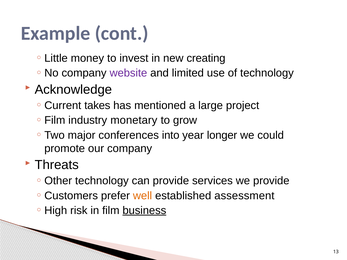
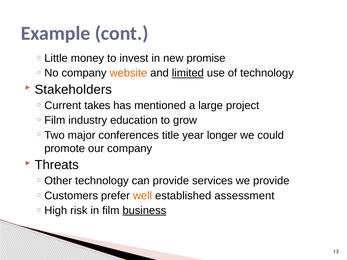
creating: creating -> promise (206, 58)
website colour: purple -> orange (128, 73)
limited underline: none -> present (188, 73)
Acknowledge: Acknowledge -> Stakeholders (73, 90)
monetary: monetary -> education (134, 120)
into: into -> title (171, 135)
